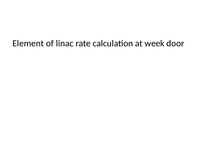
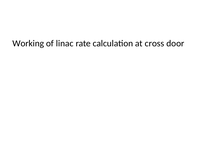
Element: Element -> Working (28, 43)
week: week -> cross (154, 43)
